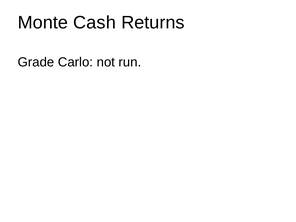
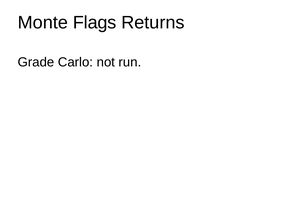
Cash: Cash -> Flags (95, 22)
